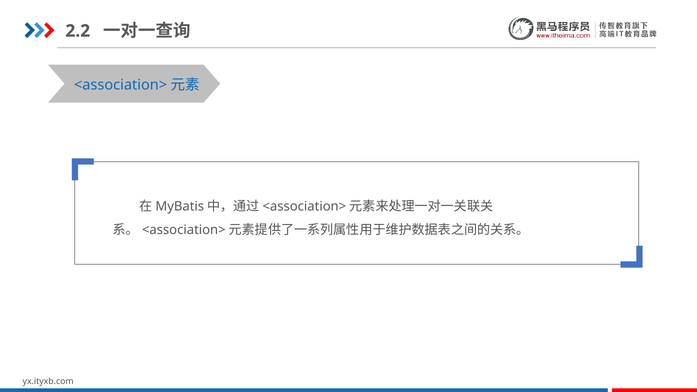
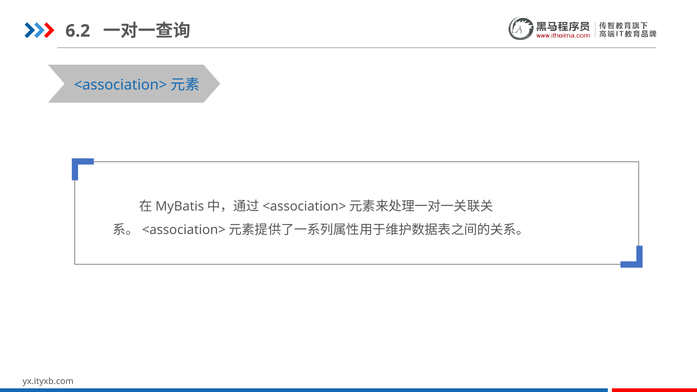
2.2: 2.2 -> 6.2 (78, 31)
